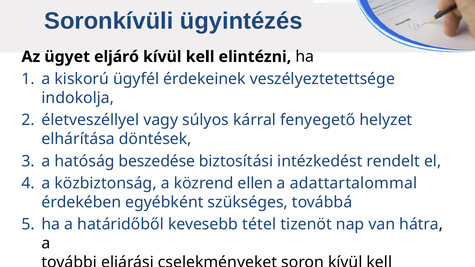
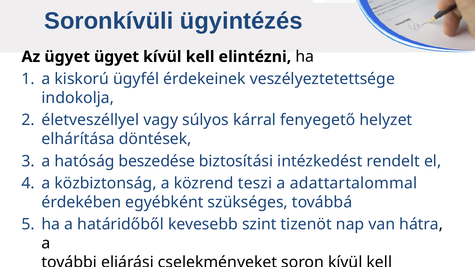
ügyet eljáró: eljáró -> ügyet (117, 57)
ellen: ellen -> teszi (255, 183)
tétel: tétel -> szint (259, 225)
